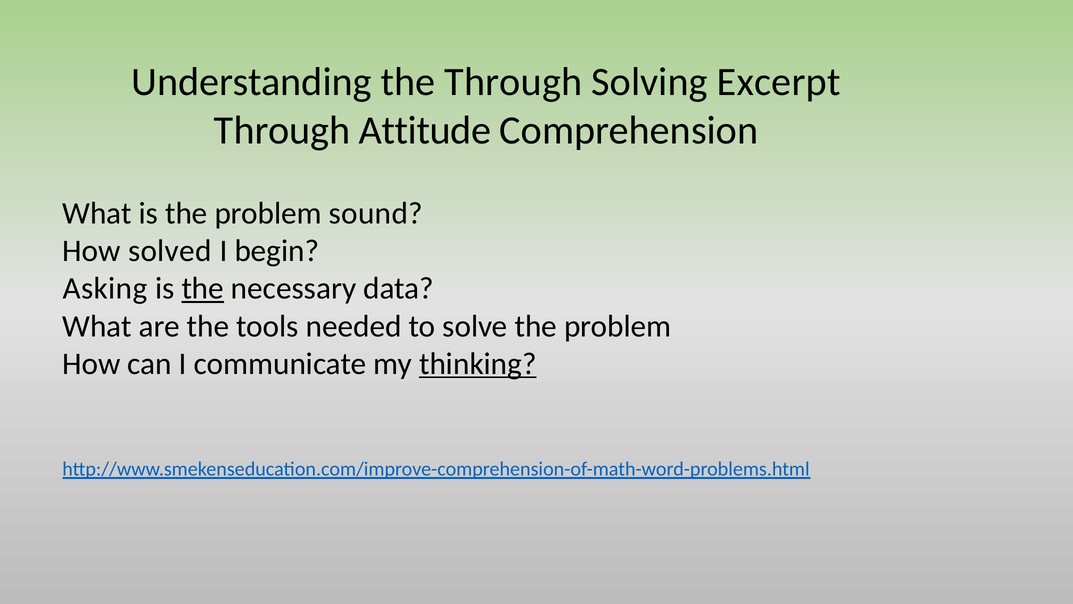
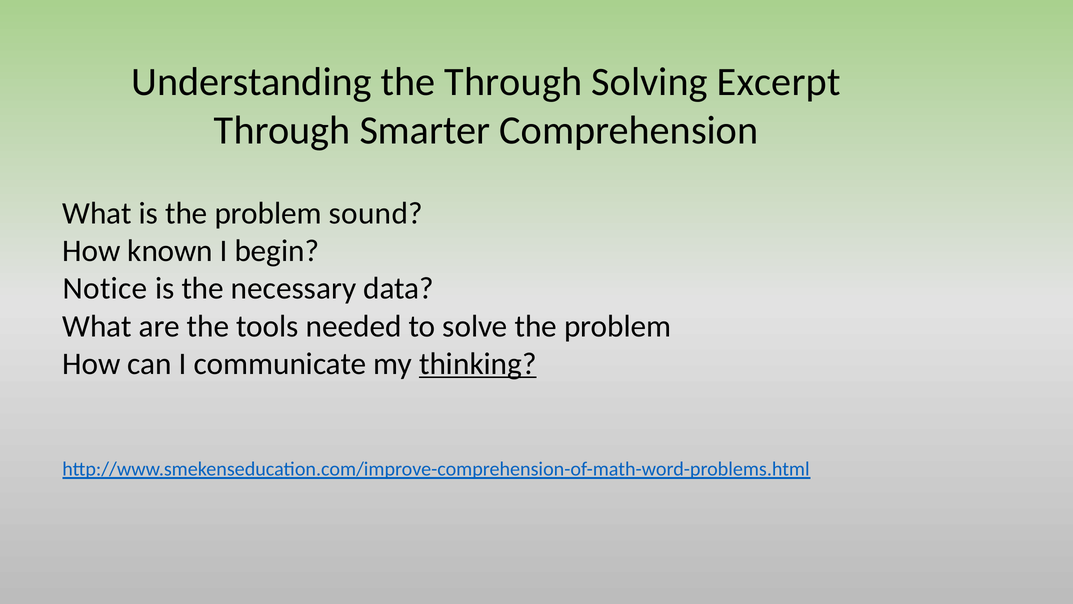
Attitude: Attitude -> Smarter (425, 130)
solved: solved -> known (170, 251)
Asking: Asking -> Notice (105, 288)
the underline: present -> none (203, 288)
